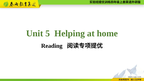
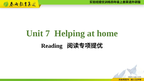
5: 5 -> 7 (48, 33)
